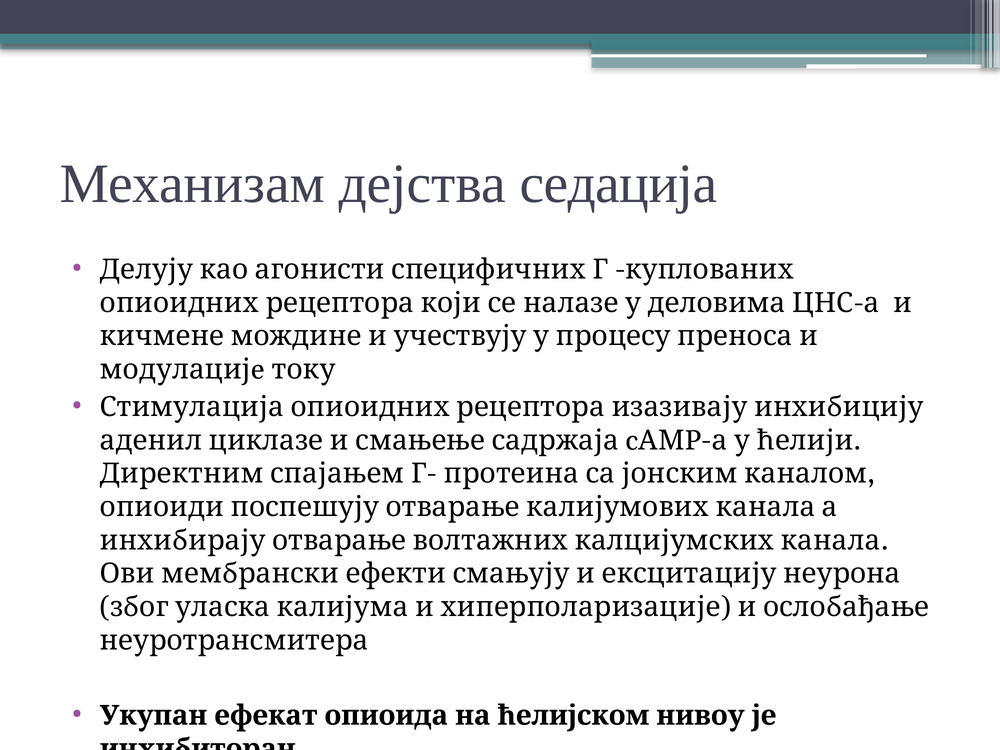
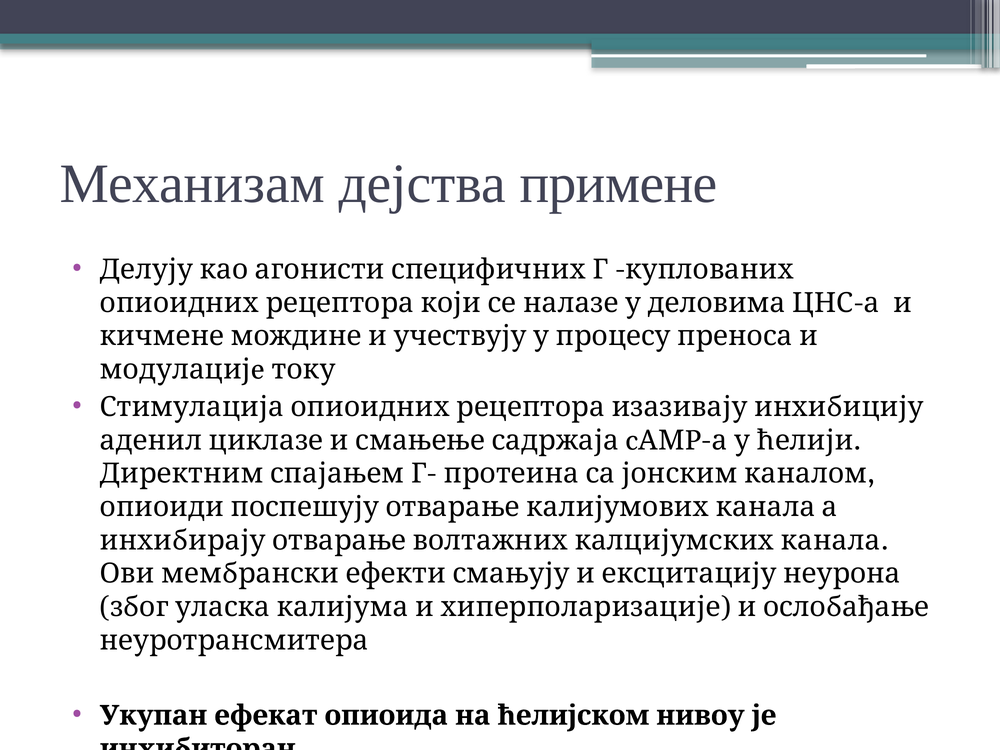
седација: седација -> примене (618, 184)
